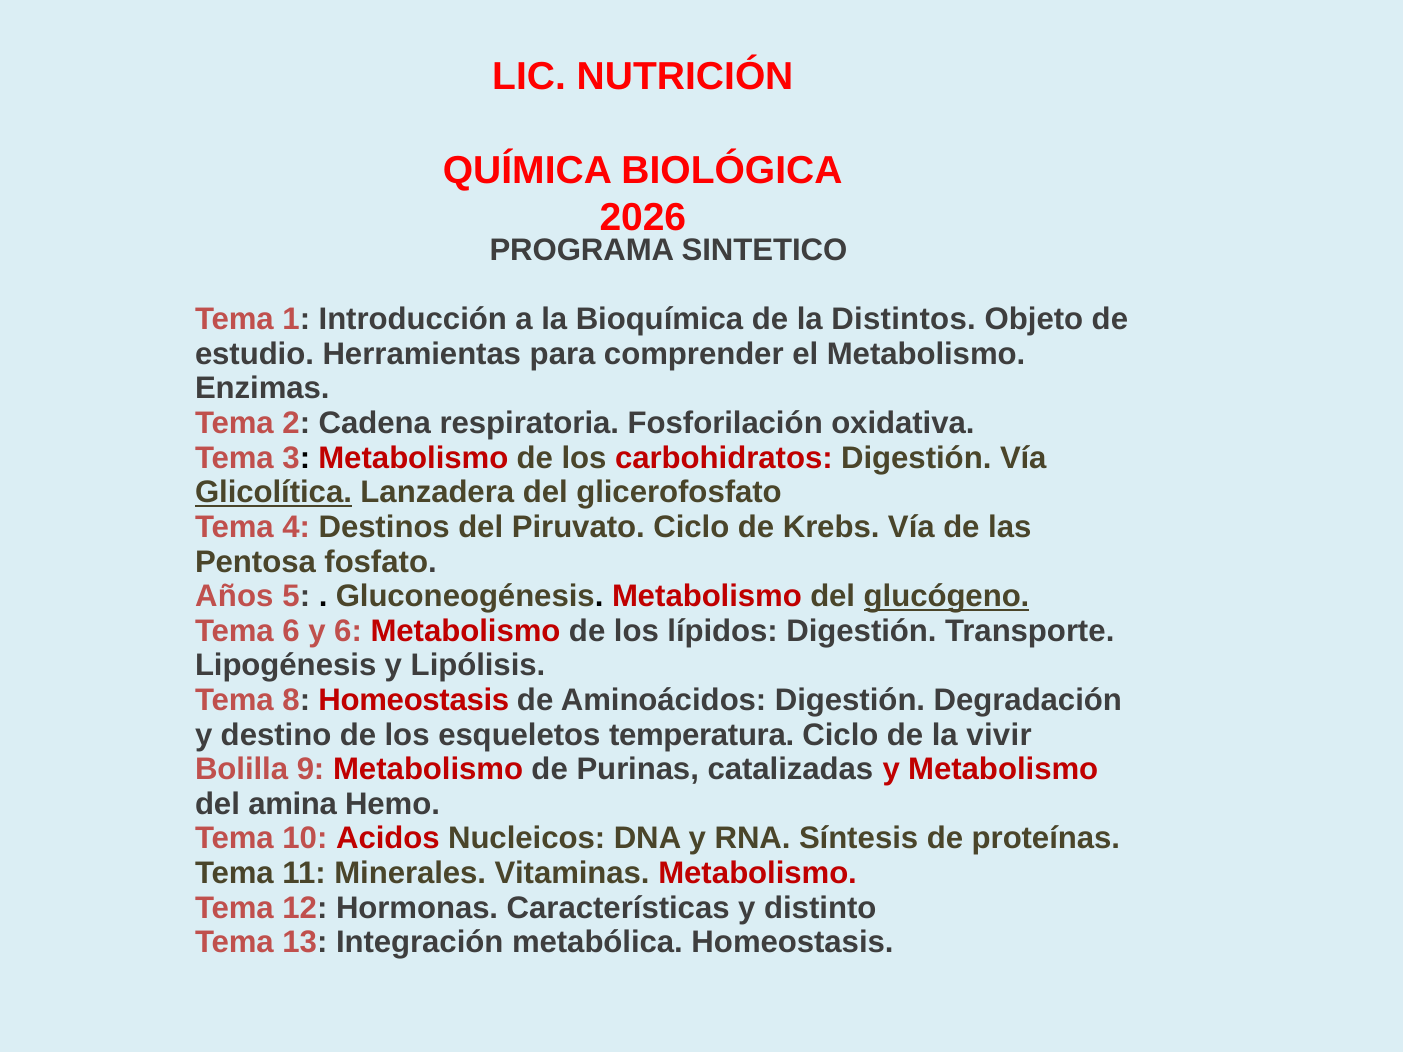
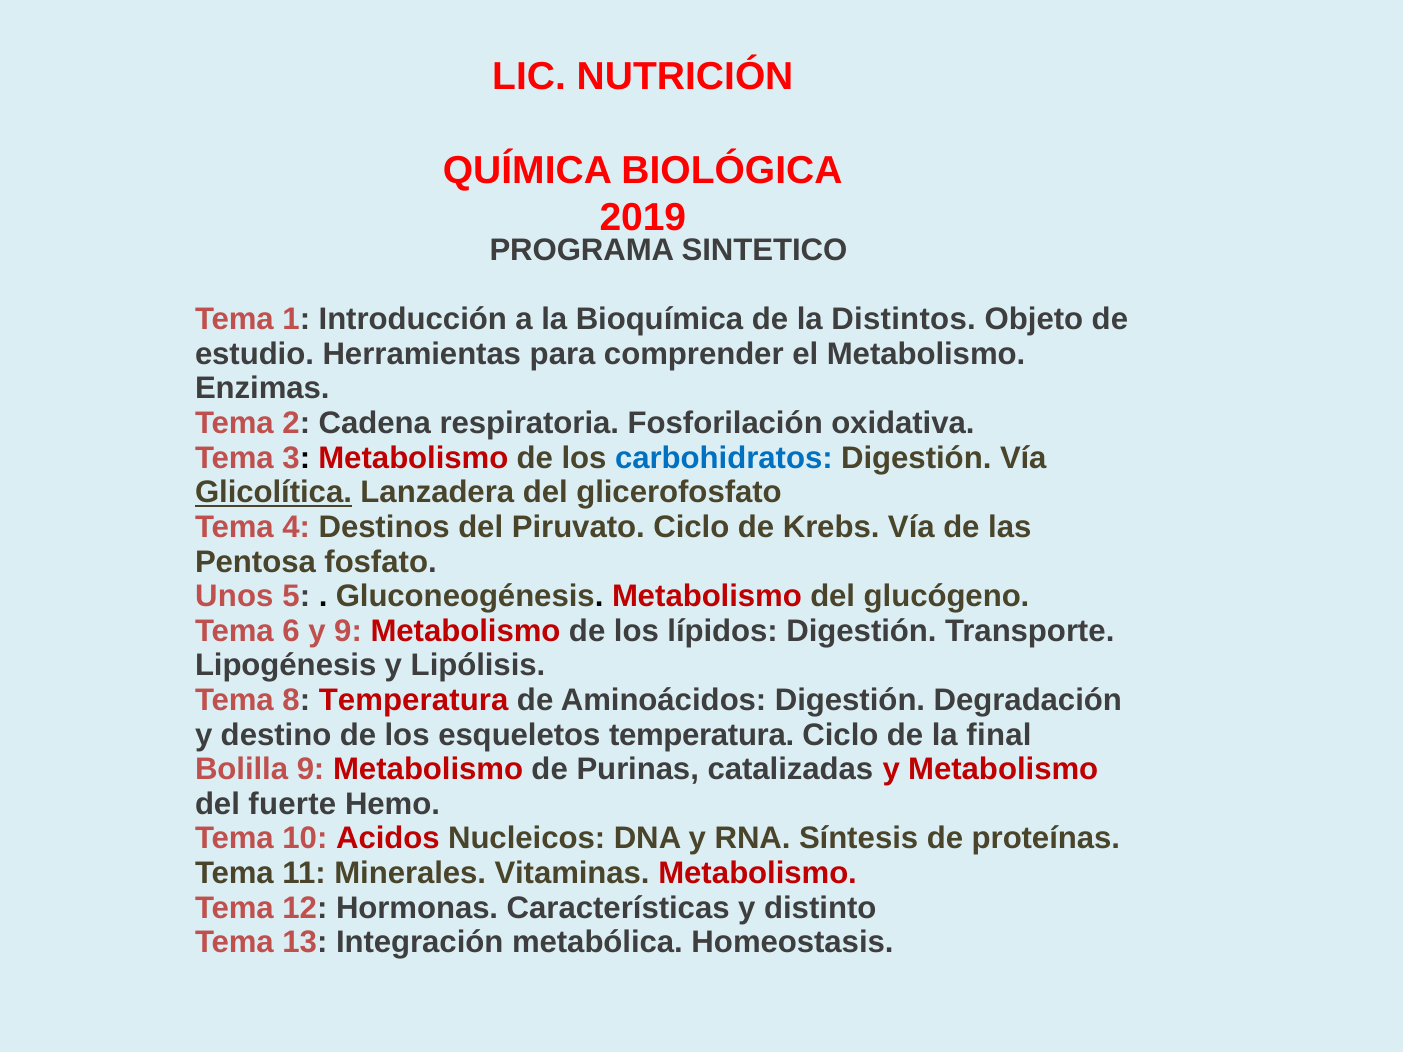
2026: 2026 -> 2019 (643, 217)
carbohidratos colour: red -> blue (724, 458)
Años: Años -> Unos (234, 596)
glucógeno underline: present -> none (947, 596)
y 6: 6 -> 9 (348, 631)
8 Homeostasis: Homeostasis -> Temperatura (414, 700)
vivir: vivir -> final (999, 735)
amina: amina -> fuerte (292, 804)
